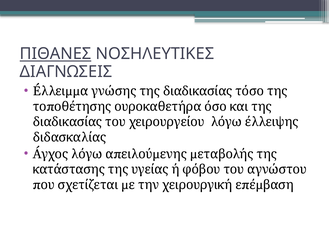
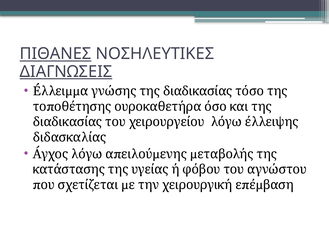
ΔΙΑΓΝΩΣΕΙΣ underline: none -> present (66, 72)
